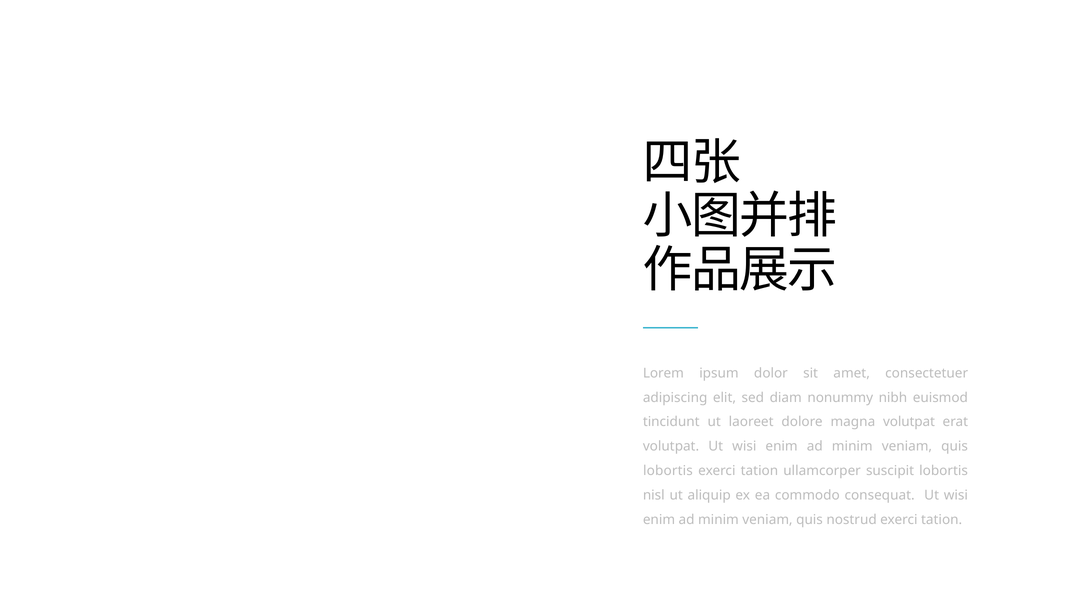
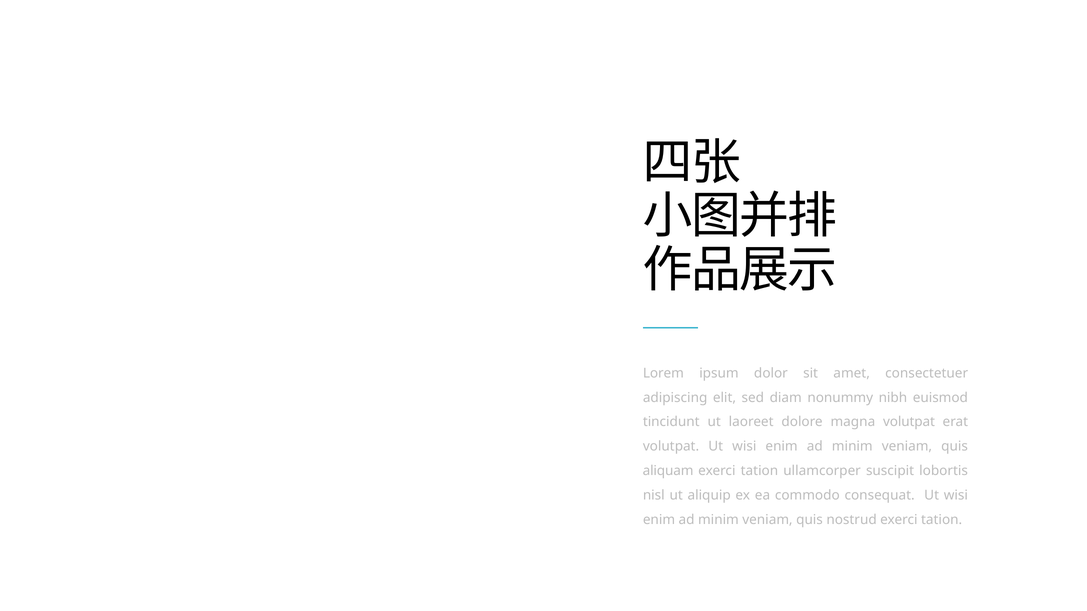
lobortis: lobortis -> aliquam (668, 471)
